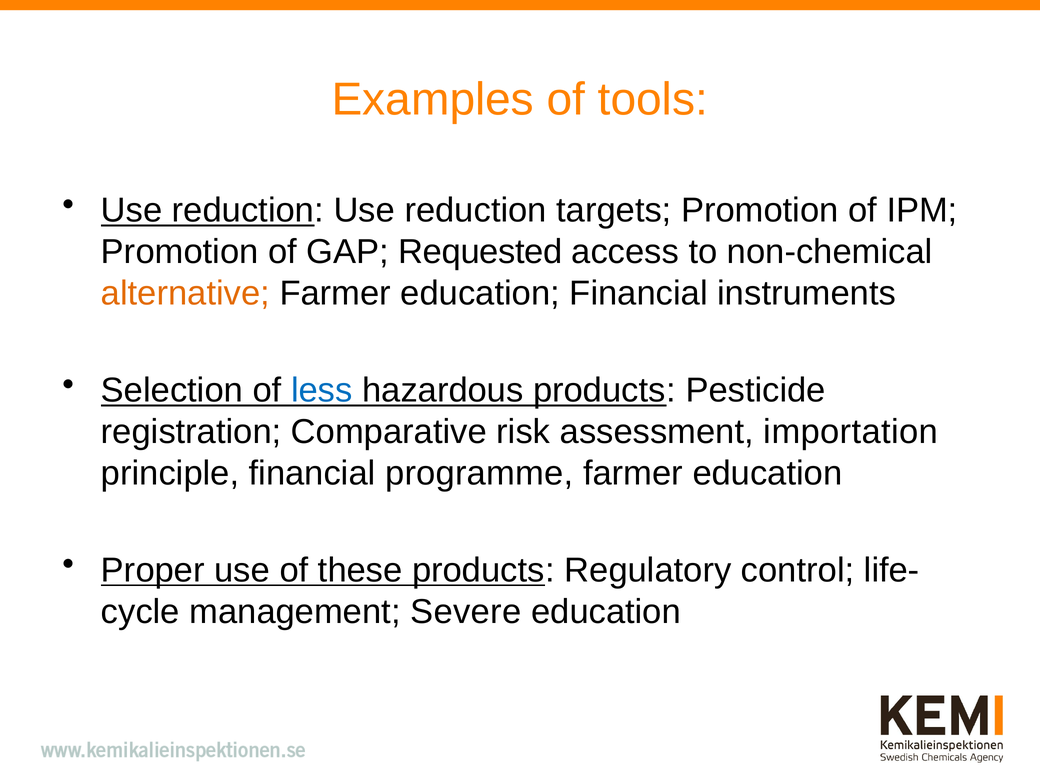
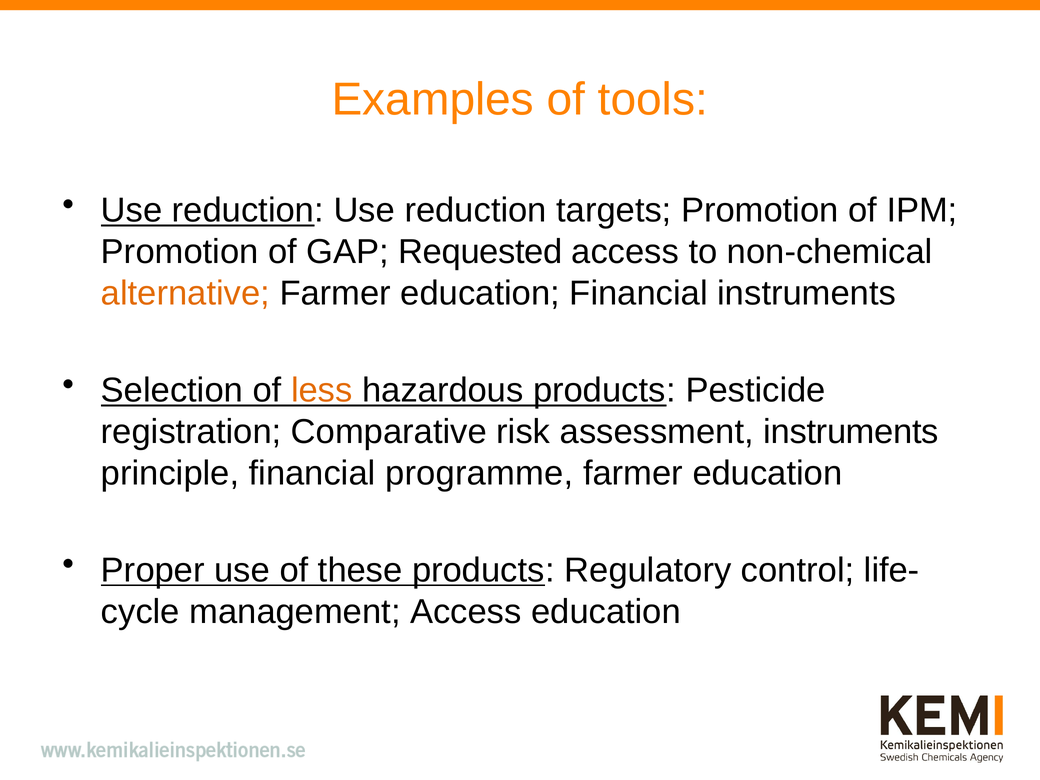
less colour: blue -> orange (322, 390)
assessment importation: importation -> instruments (851, 432)
management Severe: Severe -> Access (466, 612)
